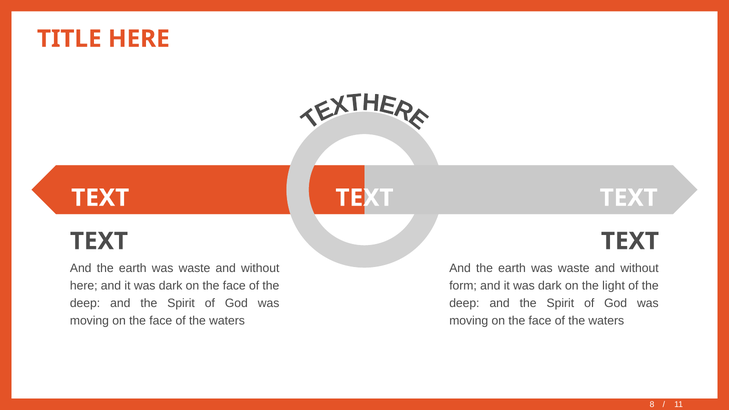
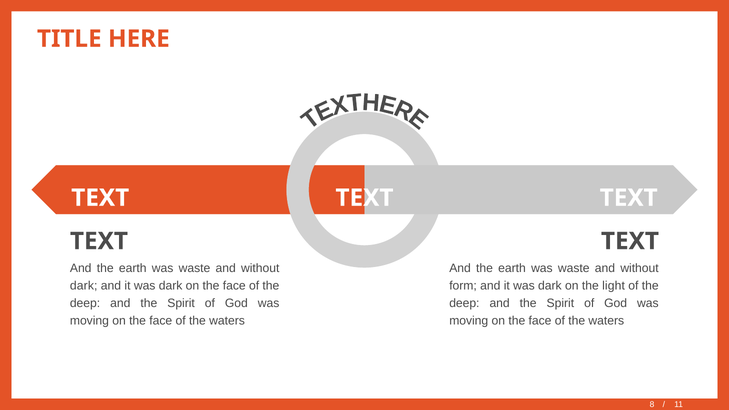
here: here -> dark (84, 286)
